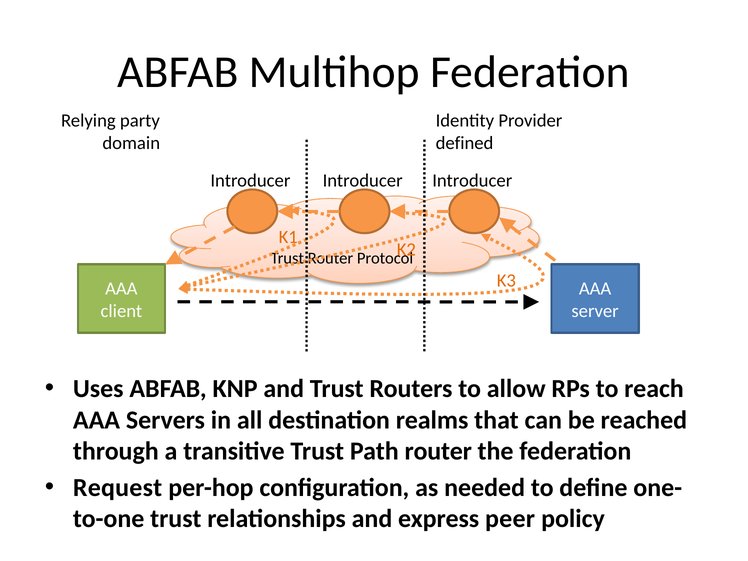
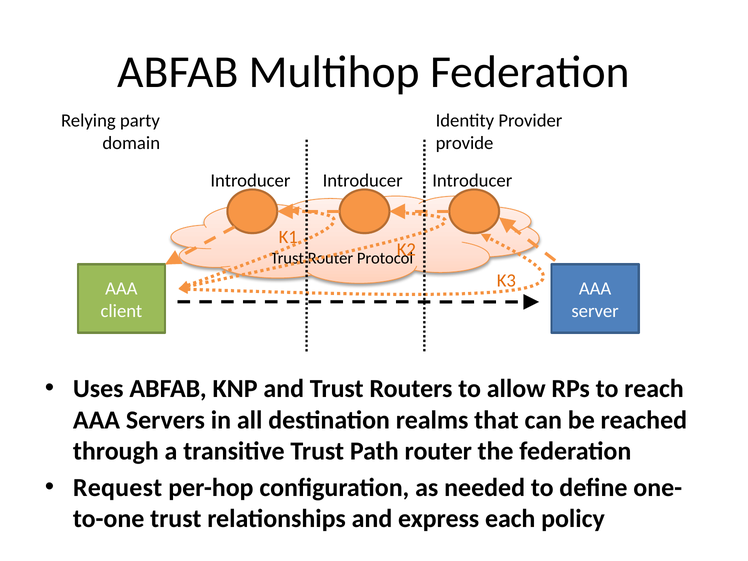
defined: defined -> provide (465, 143)
peer: peer -> each (510, 519)
